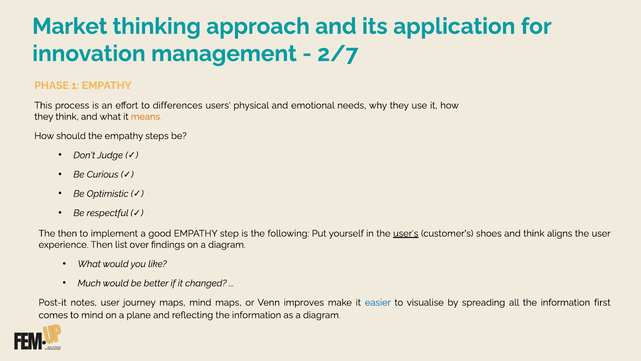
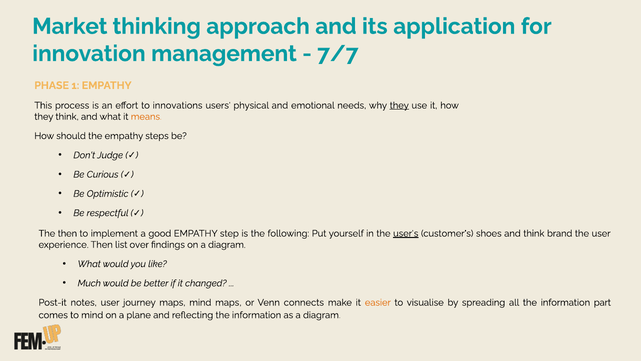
2/7: 2/7 -> 7/7 (338, 54)
differences: differences -> innovations (178, 105)
they underline: none -> present (399, 105)
aligns: aligns -> brand (560, 233)
improves: improves -> connects (304, 302)
easier colour: blue -> orange (378, 302)
first: first -> part (602, 302)
